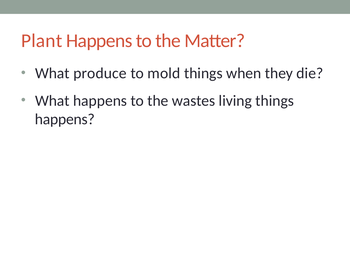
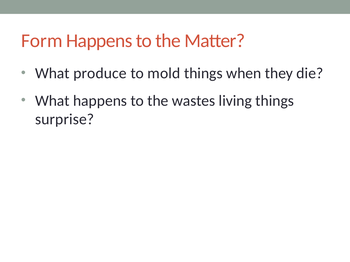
Plant: Plant -> Form (42, 41)
happens: happens -> surprise (65, 120)
